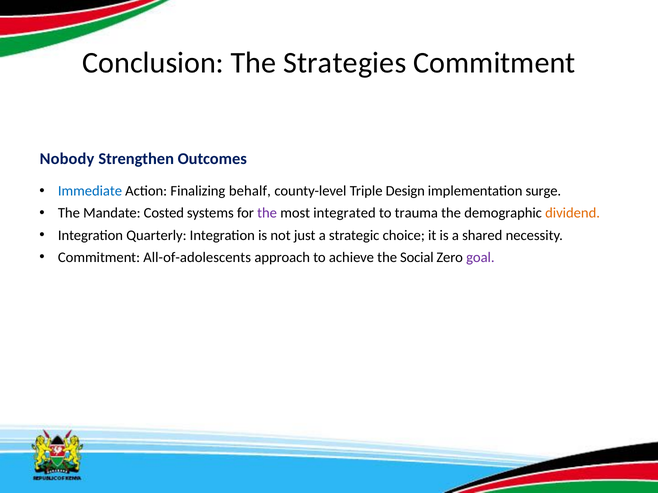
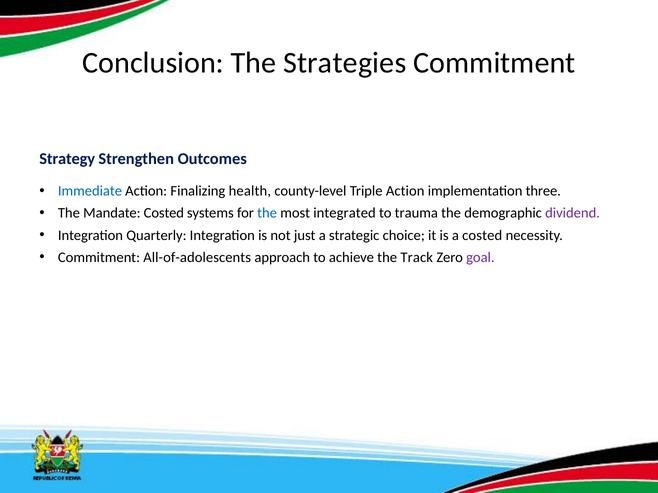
Nobody: Nobody -> Strategy (67, 159)
behalf: behalf -> health (250, 191)
Triple Design: Design -> Action (405, 191)
surge: surge -> three (543, 191)
the colour: purple -> blue (267, 213)
dividend colour: orange -> purple (573, 213)
a shared: shared -> costed (482, 235)
Social: Social -> Track (417, 258)
